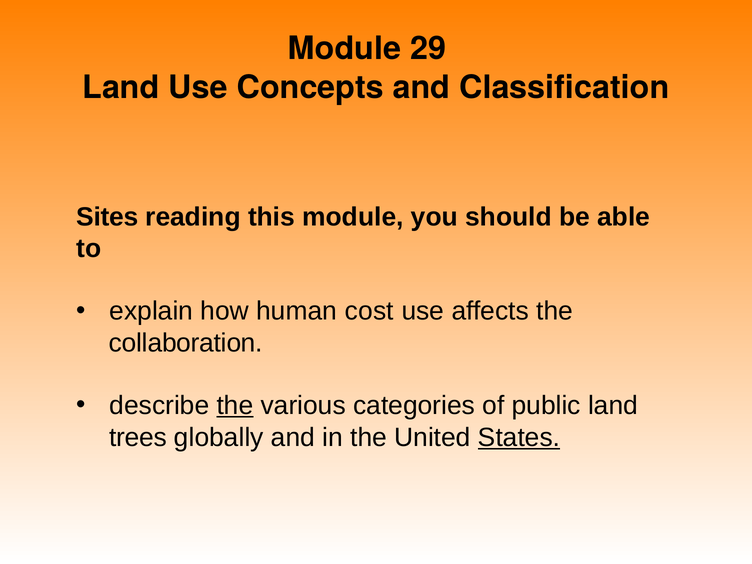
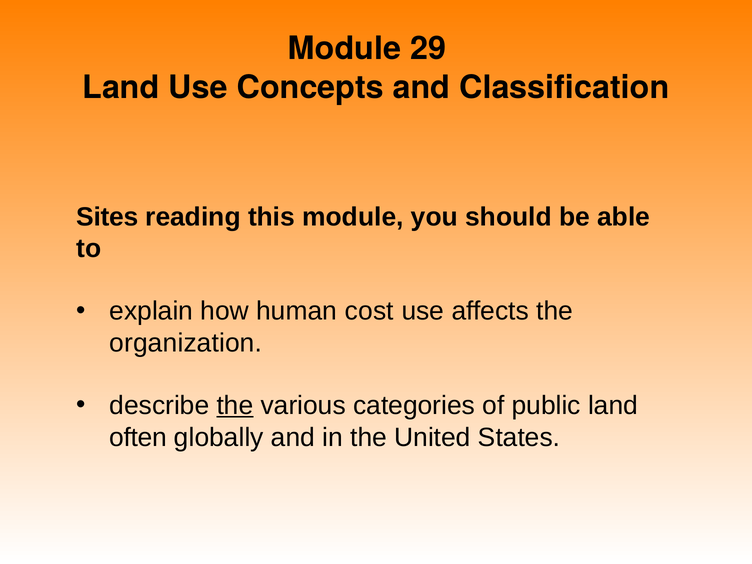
collaboration: collaboration -> organization (186, 343)
trees: trees -> often (138, 437)
States underline: present -> none (519, 437)
